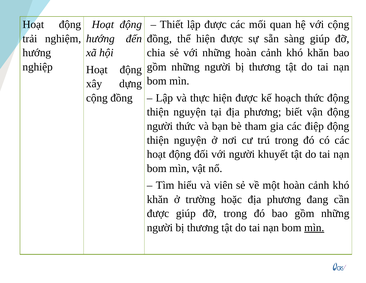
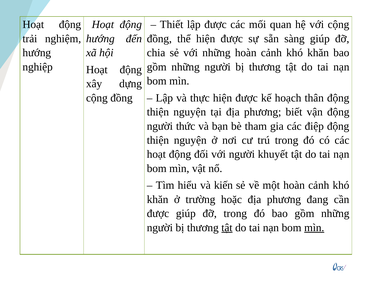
hoạch thức: thức -> thân (314, 98)
viên: viên -> kiến (223, 185)
tật underline: none -> present (227, 227)
